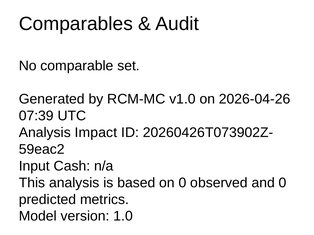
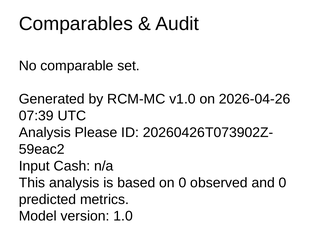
Impact: Impact -> Please (96, 133)
